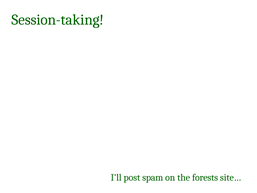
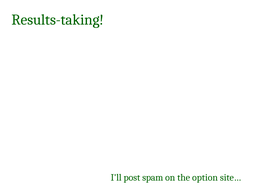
Session-taking: Session-taking -> Results-taking (58, 20)
forests: forests -> option (205, 177)
